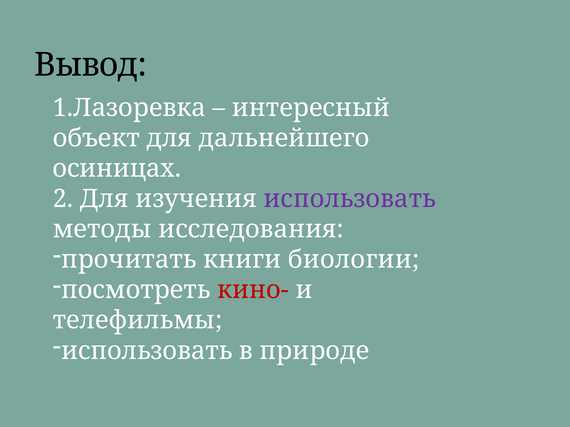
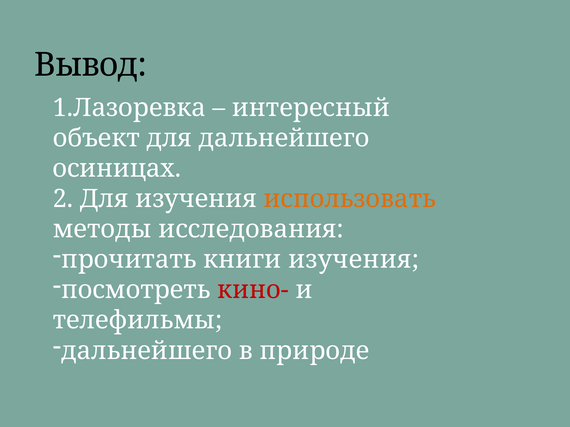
использовать colour: purple -> orange (350, 199)
книги биологии: биологии -> изучения (354, 260)
использовать: использовать -> дальнейшего (147, 351)
